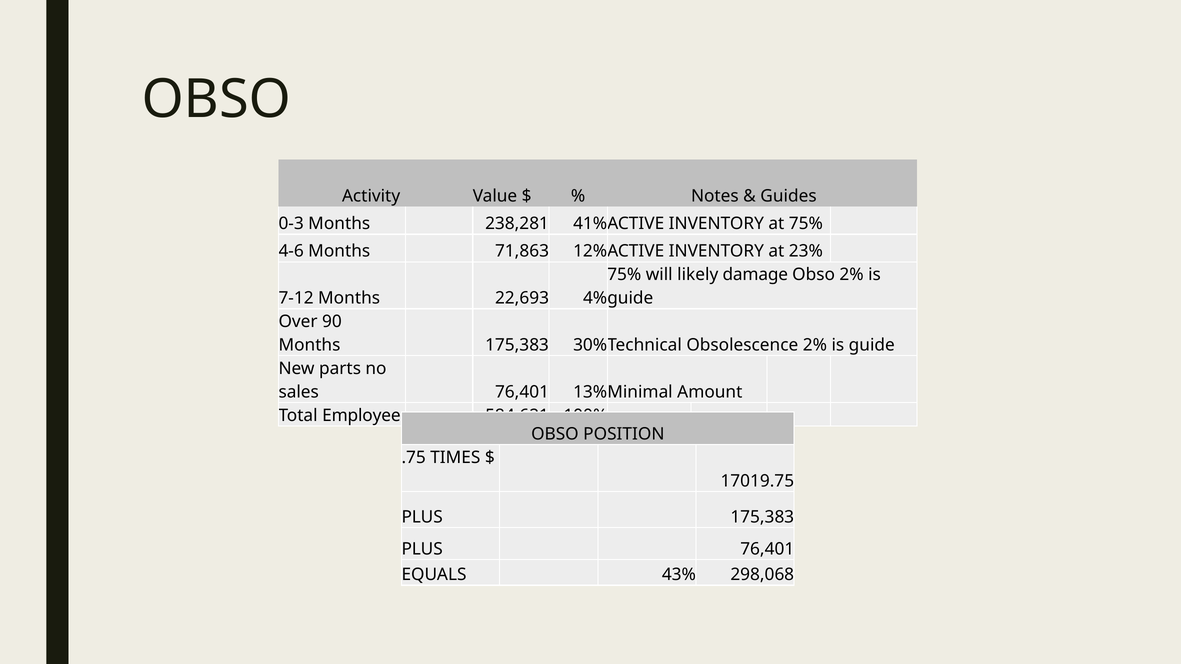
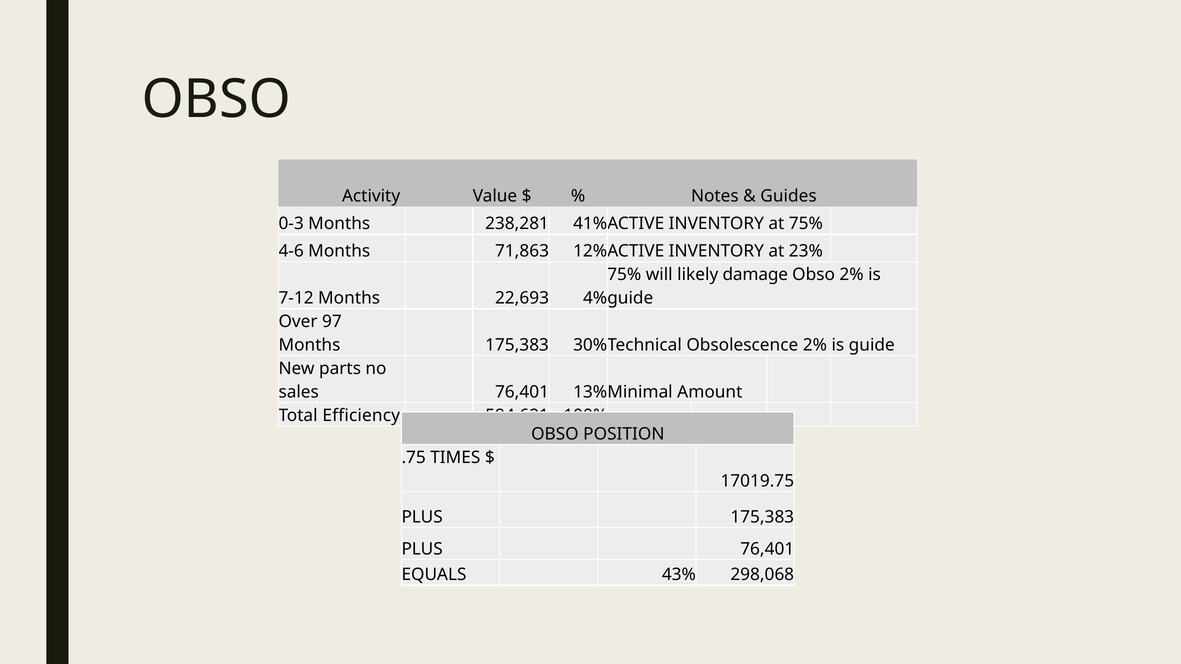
90: 90 -> 97 (332, 322)
Employee: Employee -> Efficiency (361, 416)
